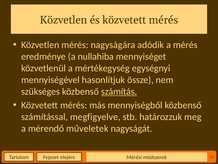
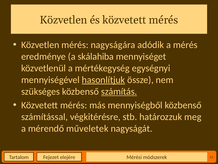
nullahiba: nullahiba -> skálahiba (96, 56)
hasonlítjuk underline: none -> present (103, 80)
megfigyelve: megfigyelve -> végkitérésre (95, 116)
